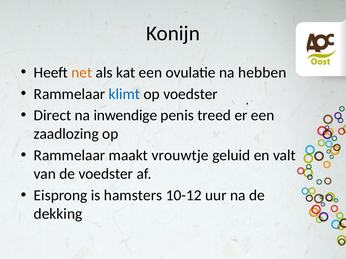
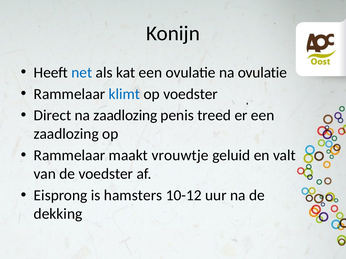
net colour: orange -> blue (82, 73)
na hebben: hebben -> ovulatie (262, 73)
na inwendige: inwendige -> zaadlozing (125, 116)
